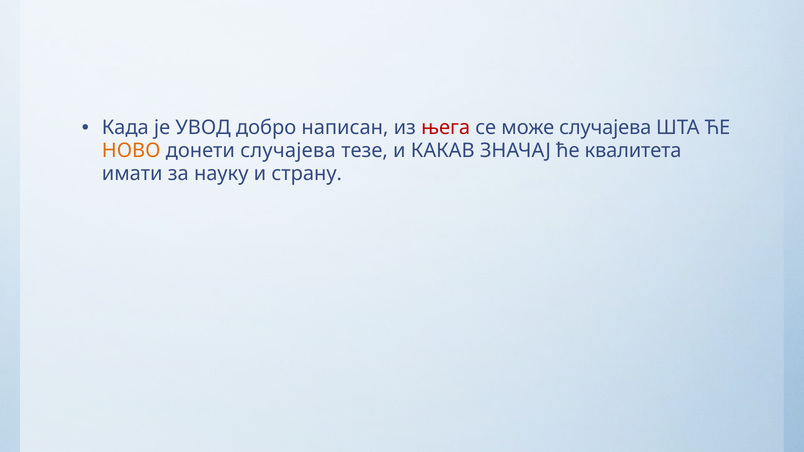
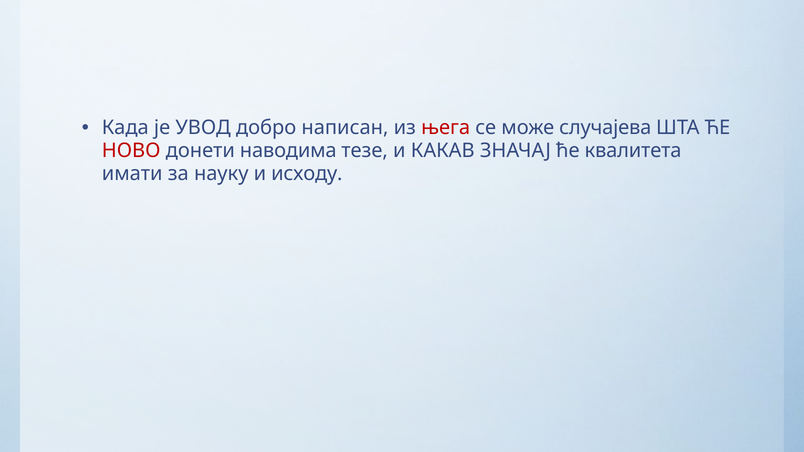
НОВО colour: orange -> red (131, 151)
донети случајева: случајева -> наводима (288, 151)
страну: страну -> исходу (307, 174)
